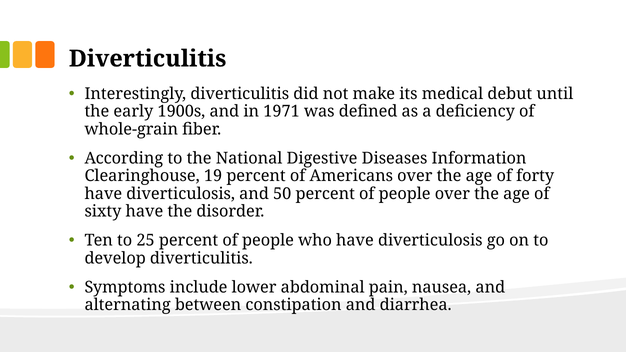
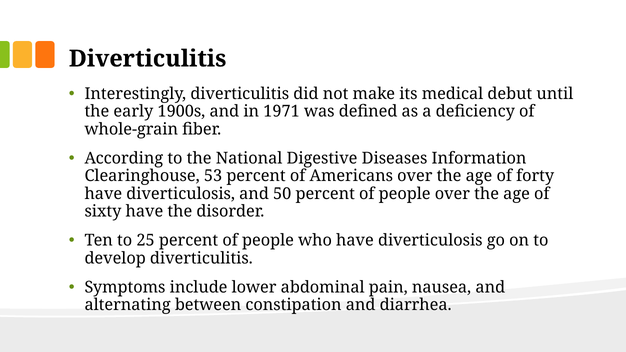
19: 19 -> 53 (213, 176)
